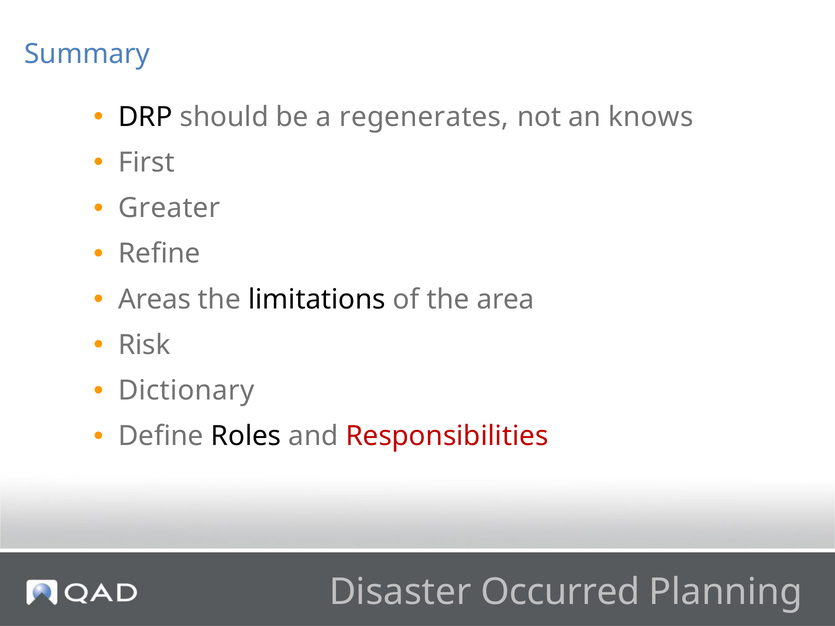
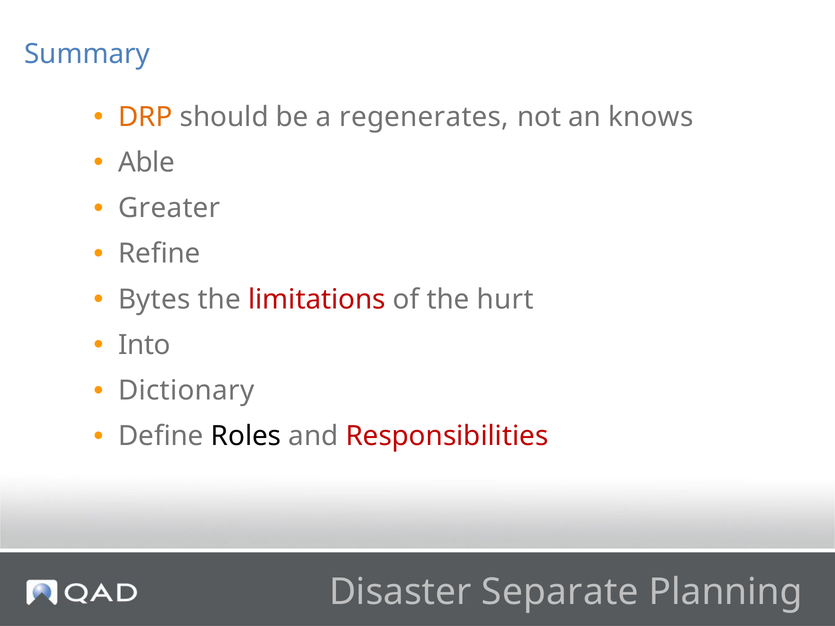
DRP colour: black -> orange (145, 117)
First: First -> Able (147, 163)
Areas: Areas -> Bytes (154, 299)
limitations colour: black -> red (317, 299)
area: area -> hurt (505, 299)
Risk: Risk -> Into (144, 345)
Occurred: Occurred -> Separate (560, 592)
